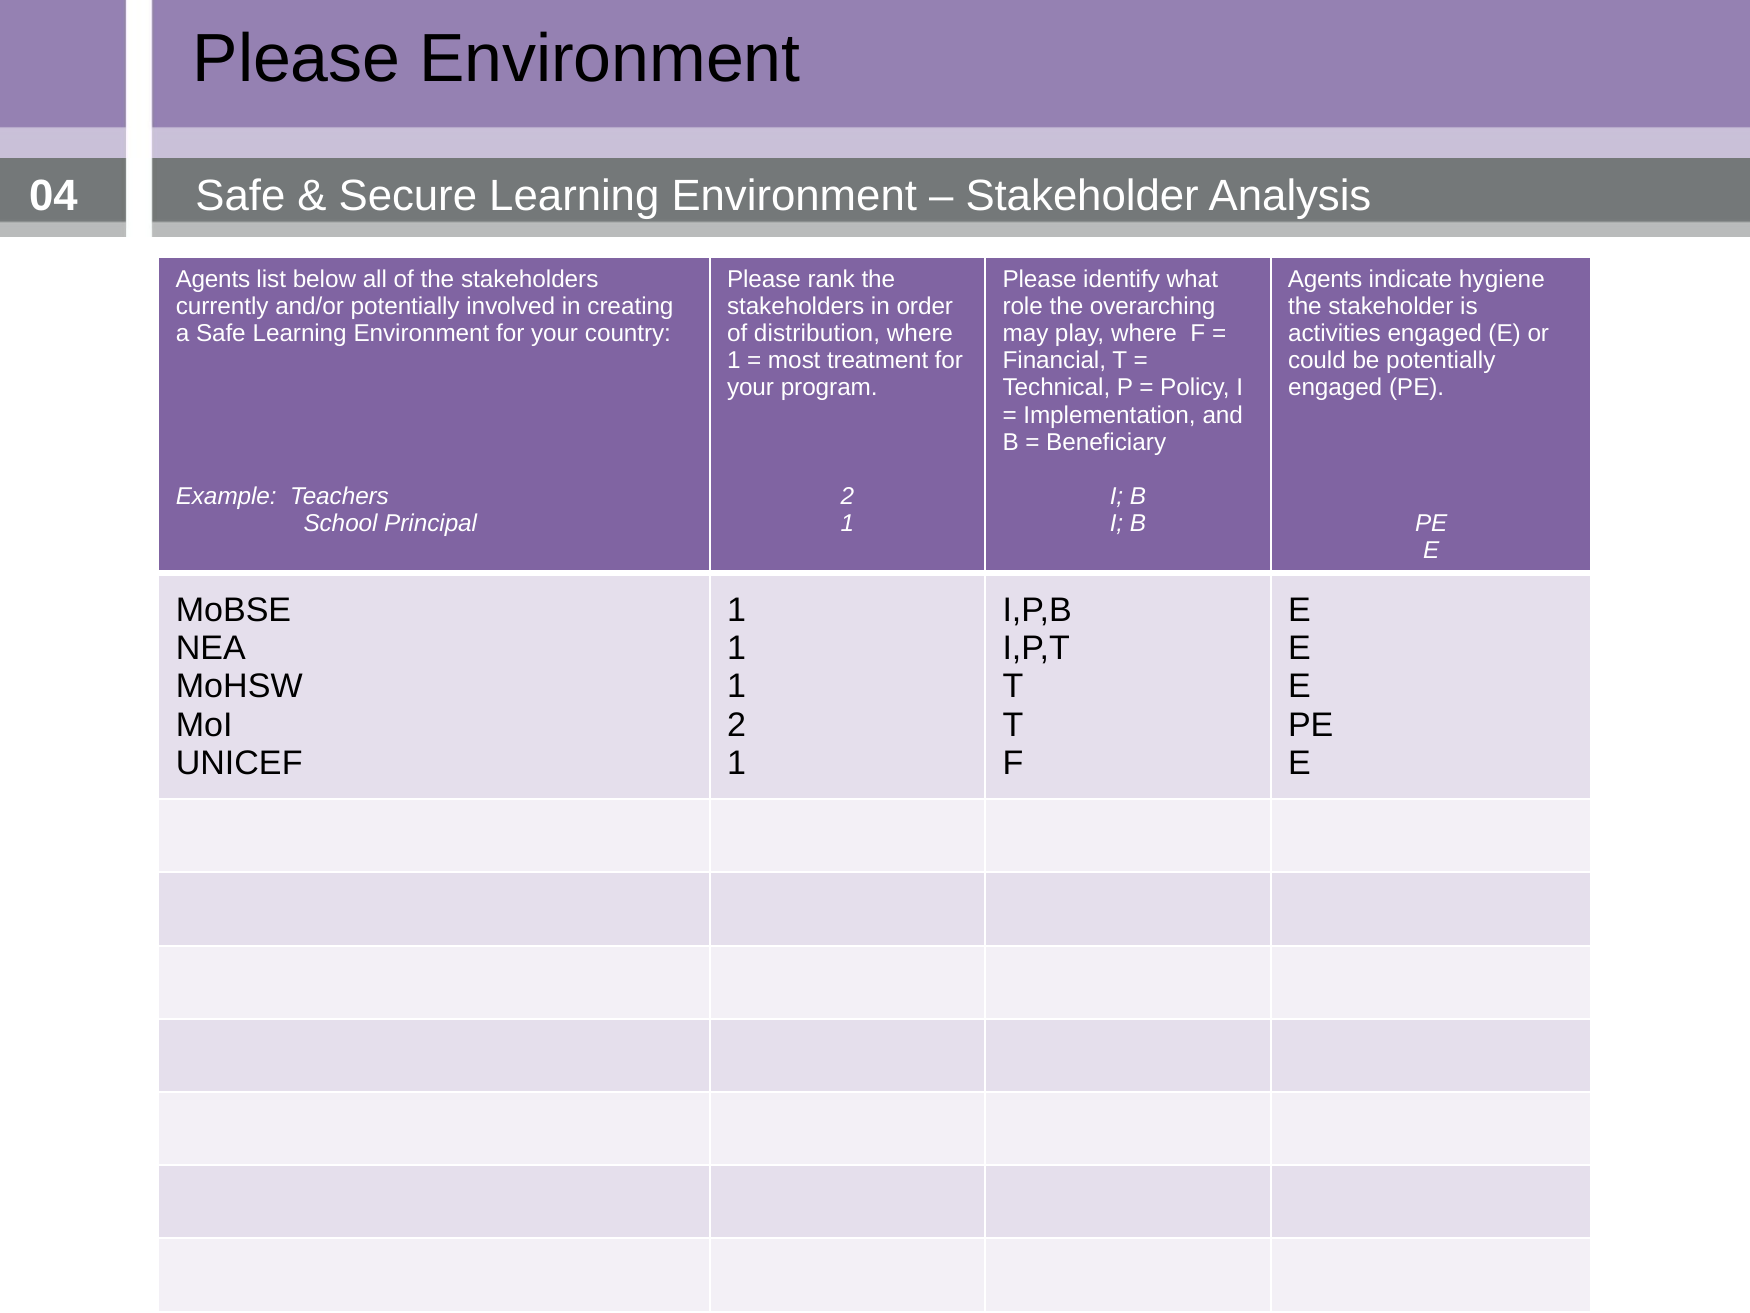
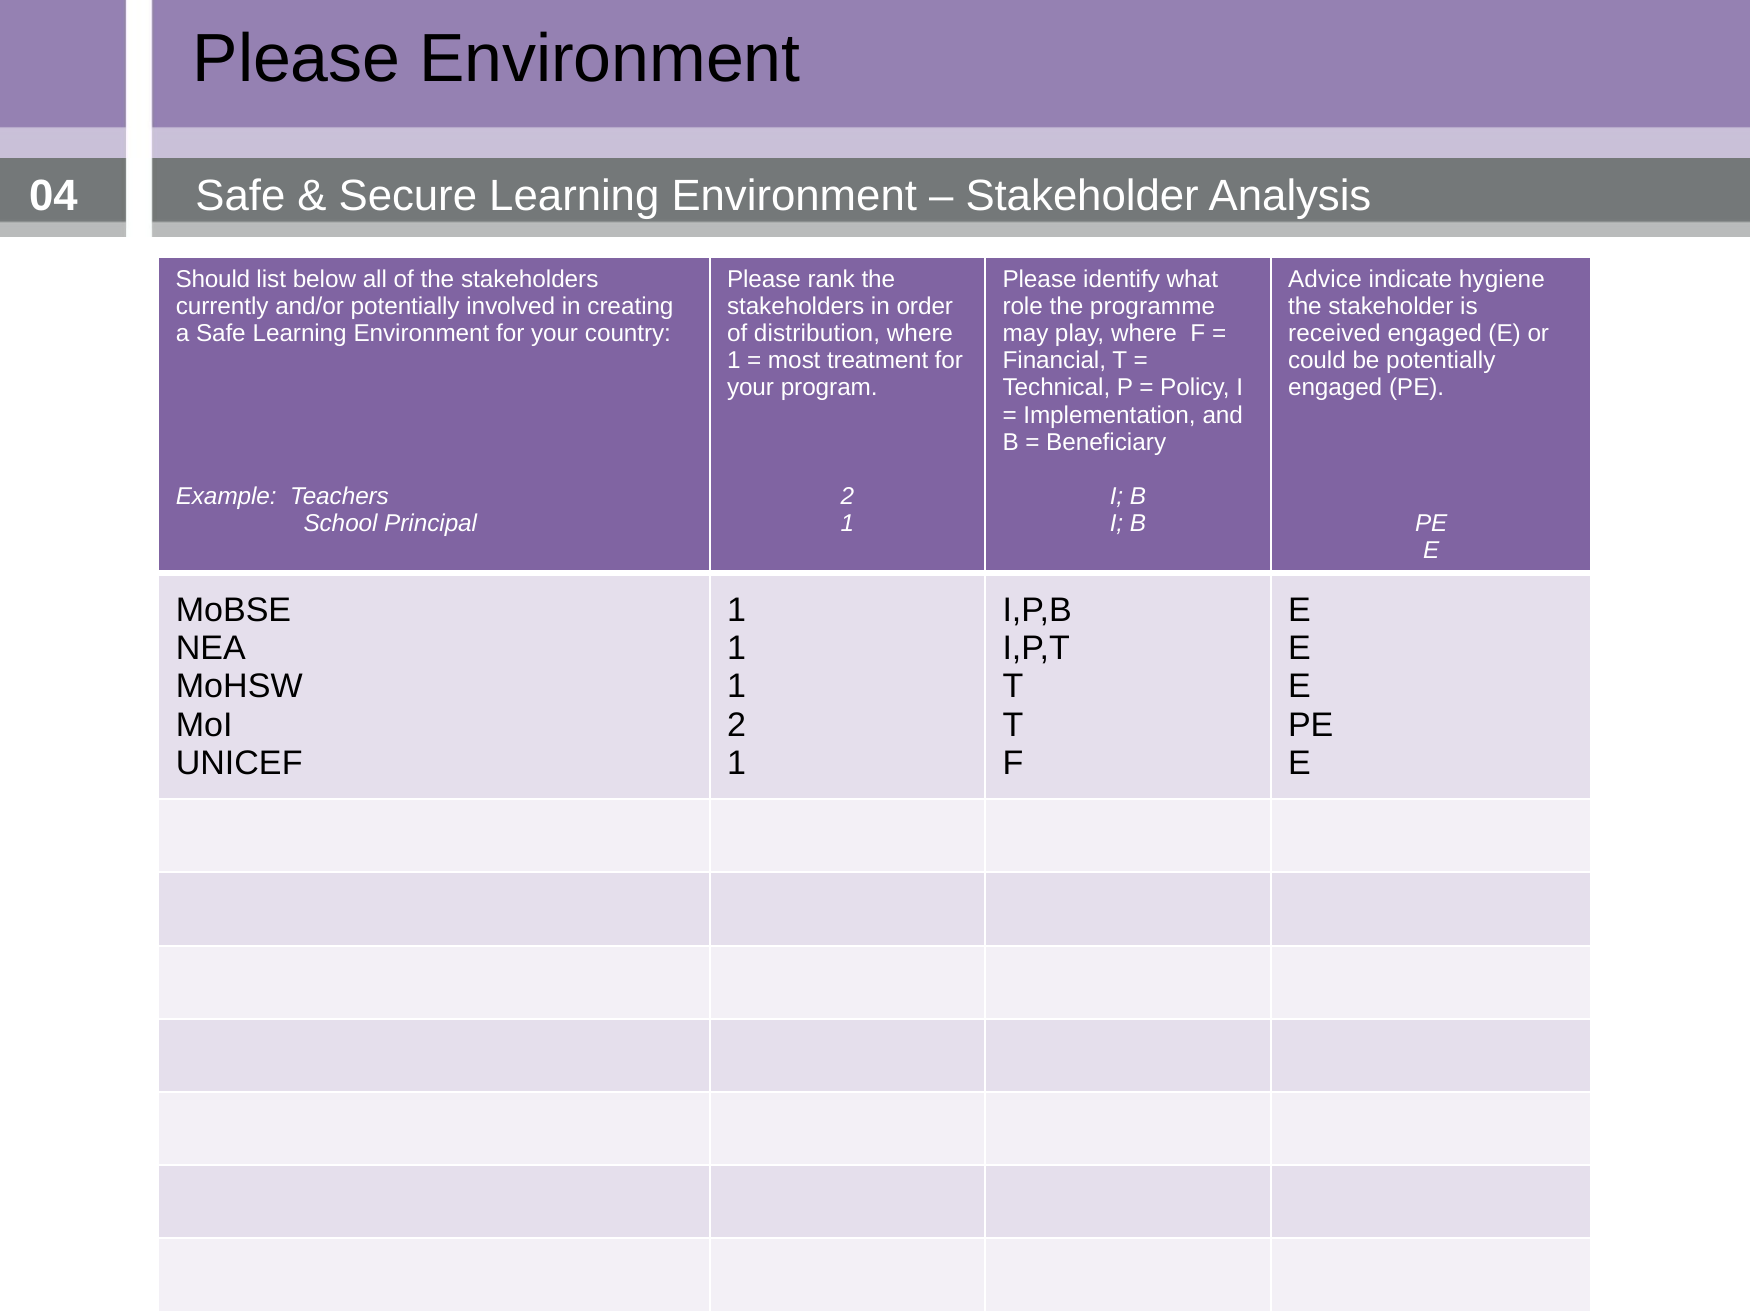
Agents: Agents -> Should (213, 279)
Agents: Agents -> Advice (1325, 279)
overarching: overarching -> programme (1153, 306)
activities: activities -> received (1334, 333)
